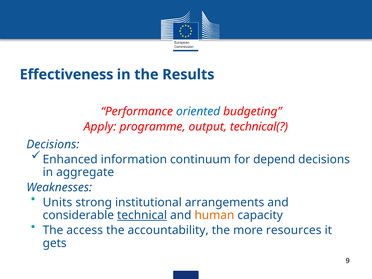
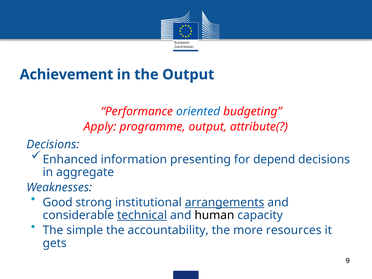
Effectiveness: Effectiveness -> Achievement (67, 75)
the Results: Results -> Output (188, 75)
technical(: technical( -> attribute( (259, 127)
continuum: continuum -> presenting (200, 159)
Units: Units -> Good (58, 202)
arrangements underline: none -> present (225, 202)
human colour: orange -> black (214, 215)
access: access -> simple (85, 230)
